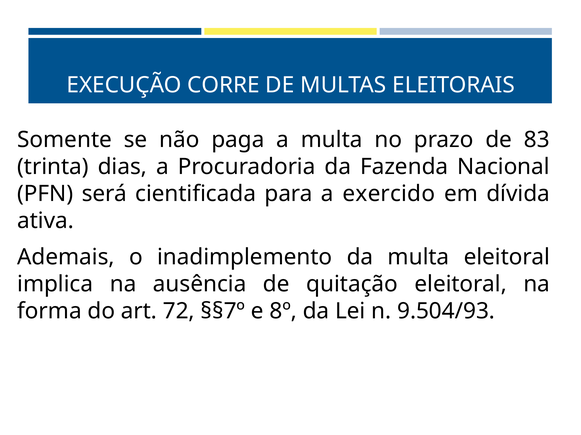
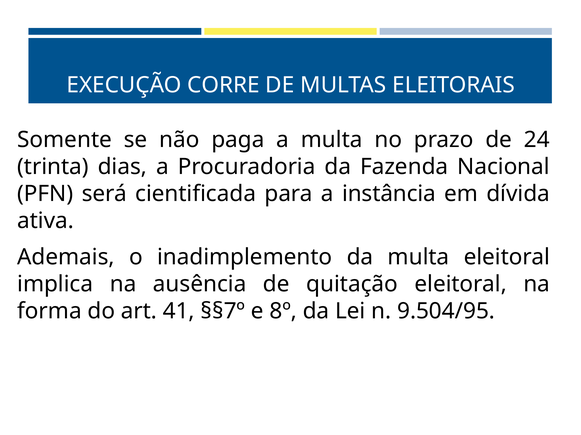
83: 83 -> 24 (537, 140)
exercido: exercido -> instância (389, 194)
72: 72 -> 41 (179, 312)
9.504/93: 9.504/93 -> 9.504/95 (446, 312)
